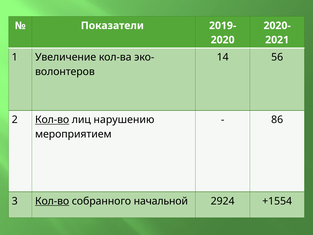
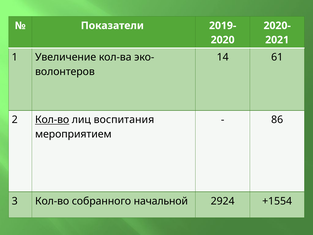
56: 56 -> 61 (277, 57)
нарушению: нарушению -> воспитания (124, 120)
Кол-во underline: present -> none (52, 201)
